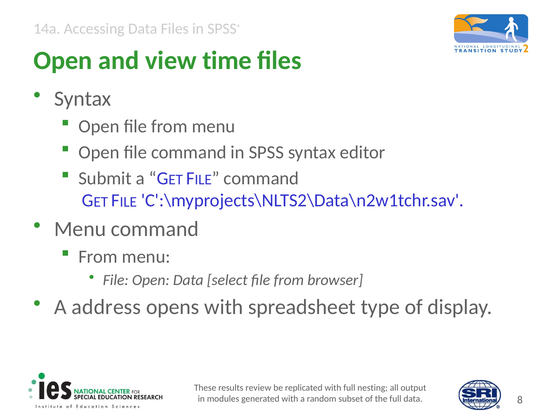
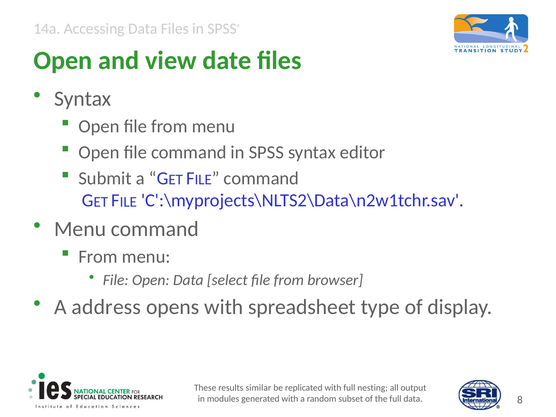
time: time -> date (227, 60)
review: review -> similar (258, 388)
